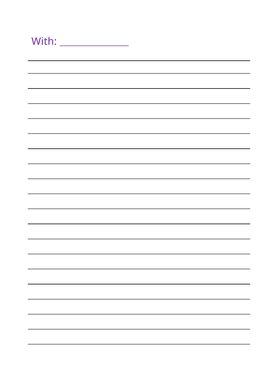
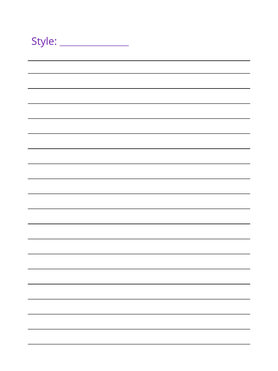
With: With -> Style (44, 41)
